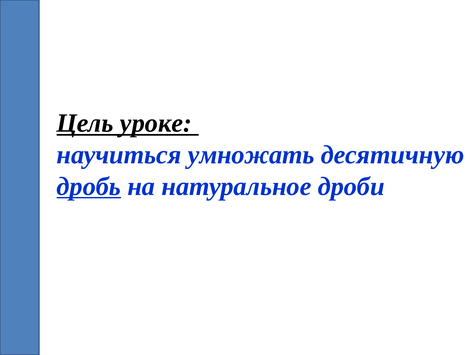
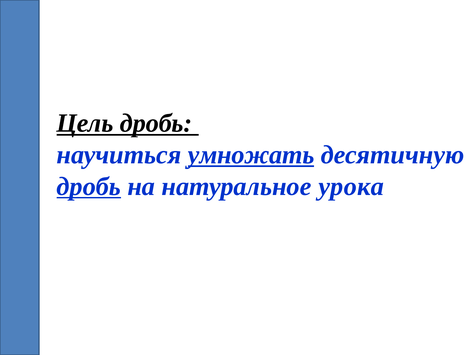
Цель уроке: уроке -> дробь (156, 123)
умножать underline: none -> present (251, 155)
дроби: дроби -> урока (351, 186)
